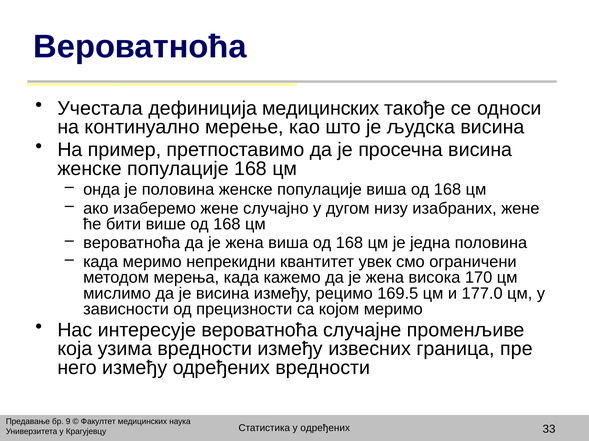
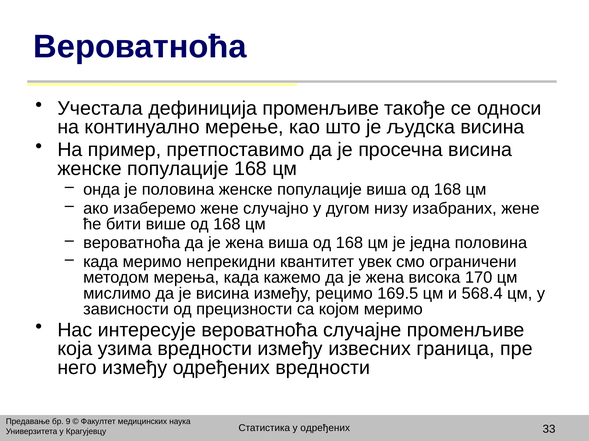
дефиниција медицинских: медицинских -> променљиве (321, 108)
177.0: 177.0 -> 568.4 (482, 294)
